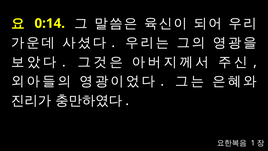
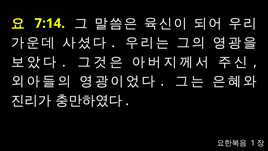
0:14: 0:14 -> 7:14 (50, 23)
